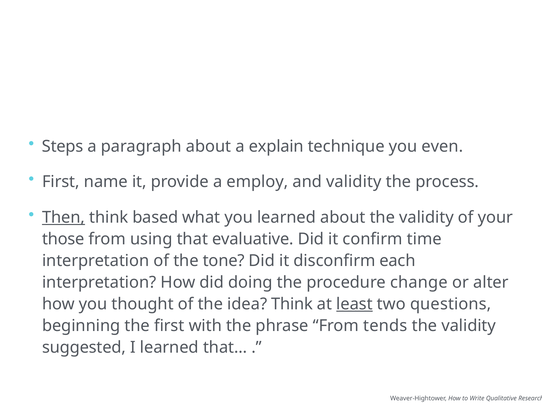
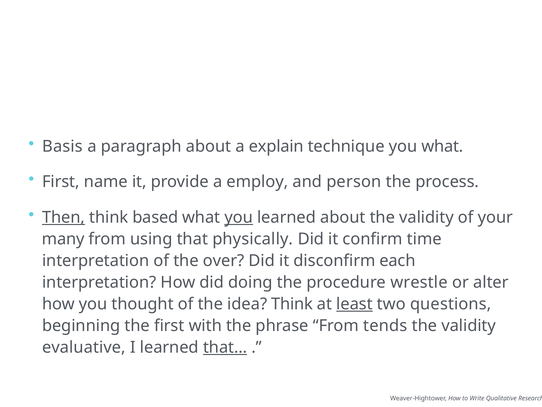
Steps: Steps -> Basis (63, 146)
you even: even -> what (442, 146)
and validity: validity -> person (354, 182)
you underline: none -> present (239, 217)
those: those -> many (63, 239)
evaluative: evaluative -> physically (253, 239)
tone: tone -> over (224, 260)
change: change -> wrestle (419, 282)
suggested: suggested -> evaluative (84, 347)
that… underline: none -> present (225, 347)
